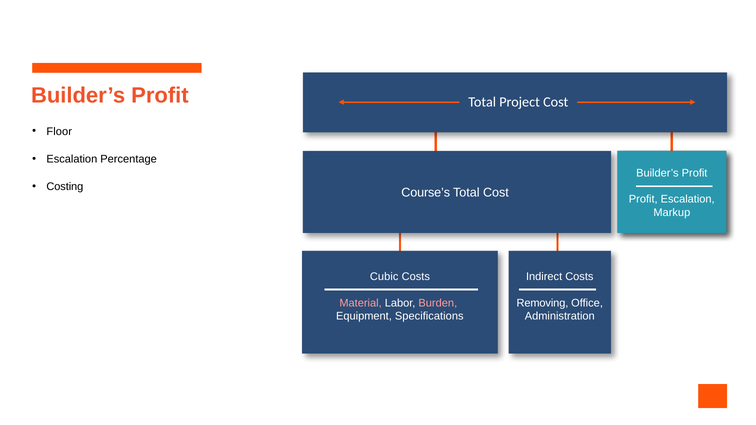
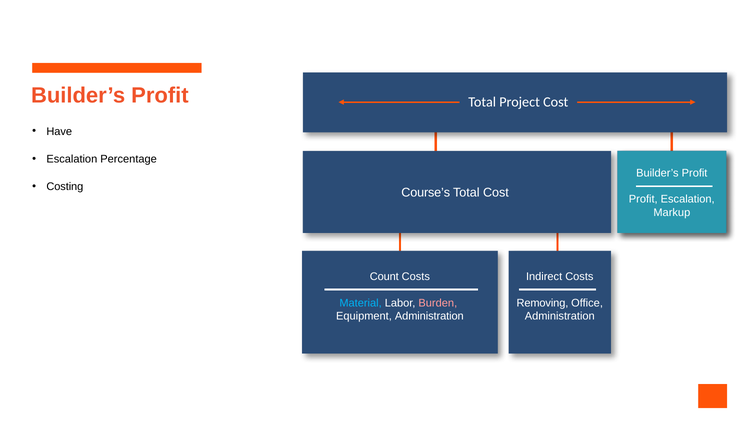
Floor: Floor -> Have (59, 131)
Cubic: Cubic -> Count (384, 277)
Material colour: pink -> light blue (361, 303)
Equipment Specifications: Specifications -> Administration (429, 316)
